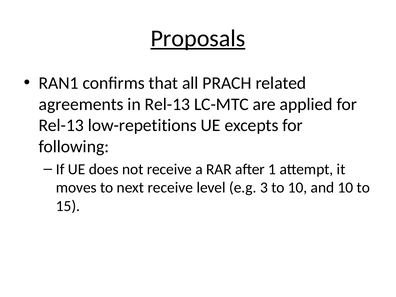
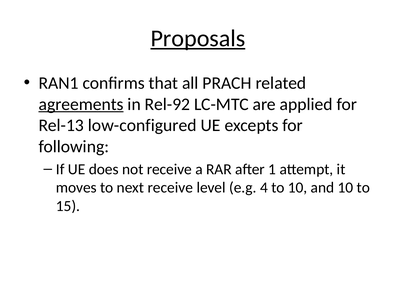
agreements underline: none -> present (81, 104)
in Rel-13: Rel-13 -> Rel-92 (167, 104)
low-repetitions: low-repetitions -> low-configured (142, 125)
3: 3 -> 4 (264, 188)
